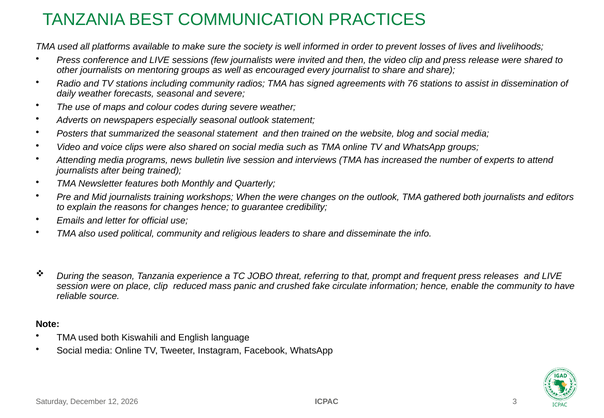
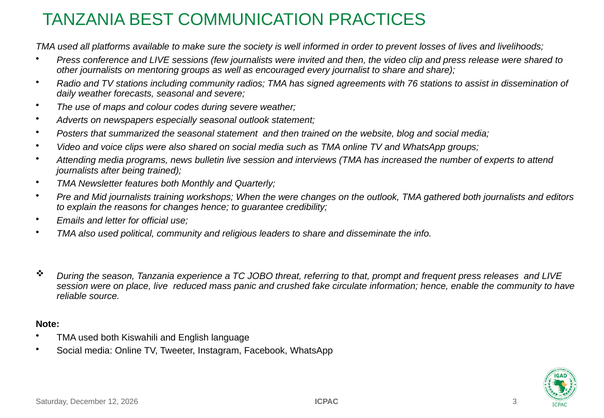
place clip: clip -> live (161, 286)
